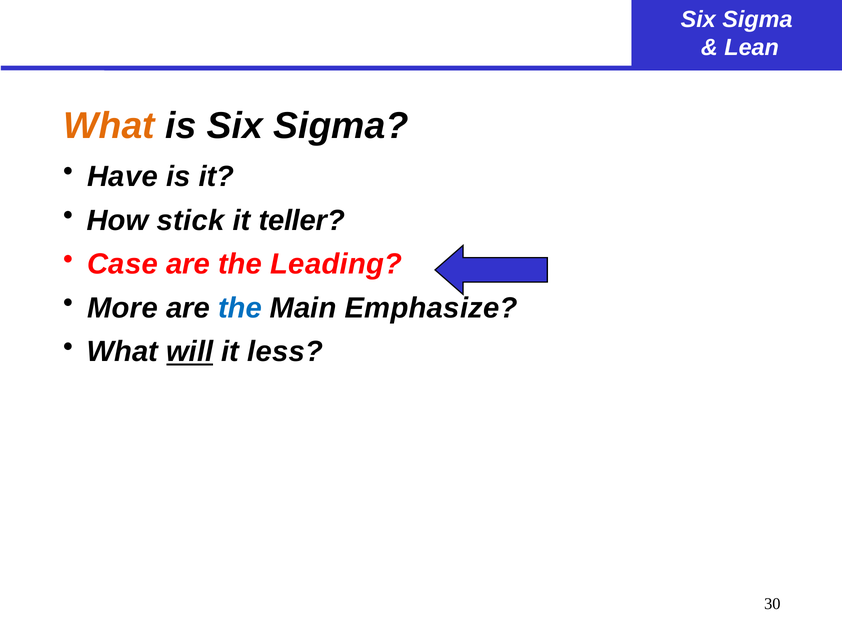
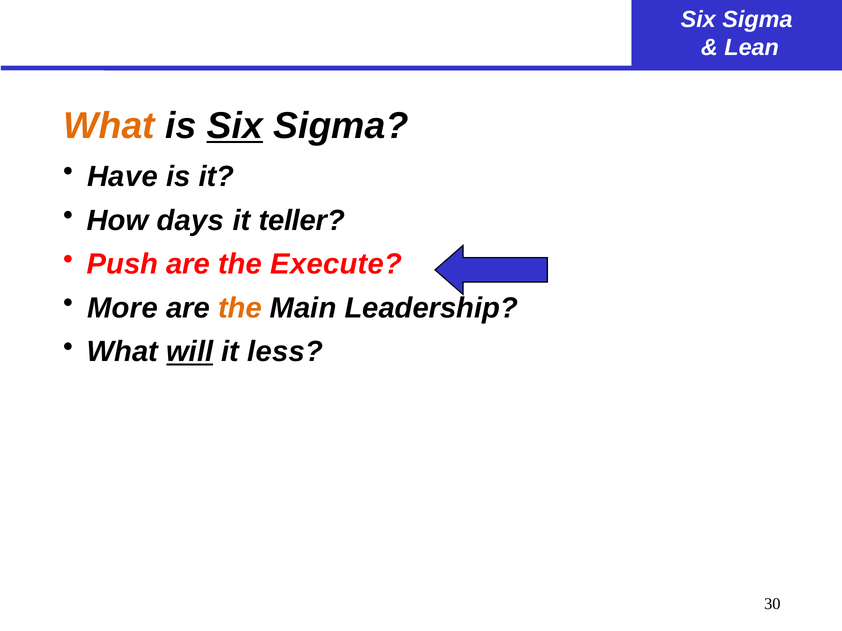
Six underline: none -> present (235, 126)
stick: stick -> days (190, 221)
Case: Case -> Push (123, 264)
Leading: Leading -> Execute (336, 264)
the colour: blue -> orange (240, 308)
Emphasize: Emphasize -> Leadership (431, 308)
